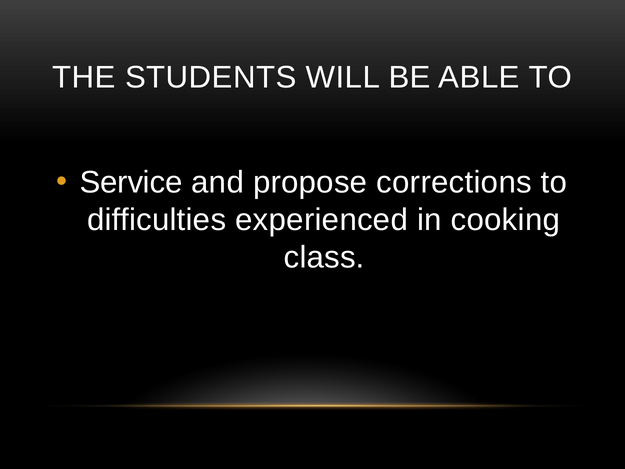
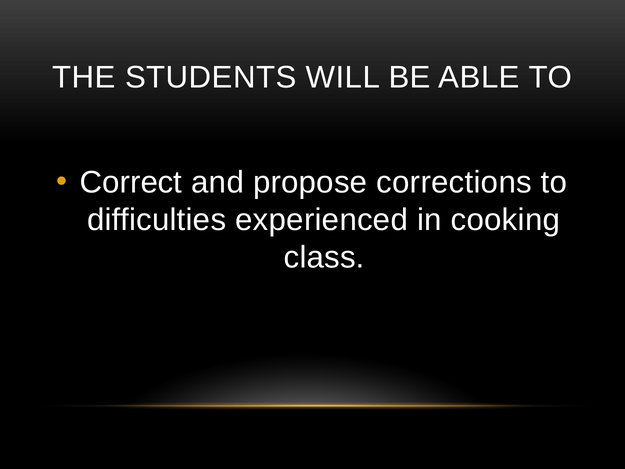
Service: Service -> Correct (131, 182)
